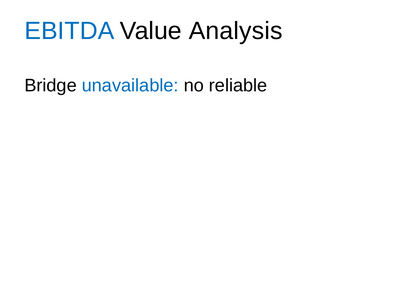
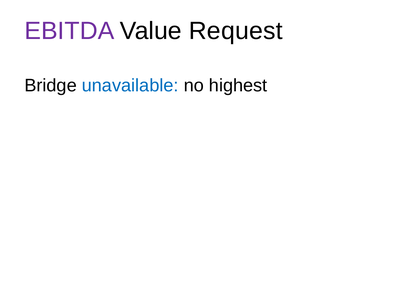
EBITDA colour: blue -> purple (69, 31)
Analysis: Analysis -> Request (236, 31)
reliable: reliable -> highest (238, 86)
